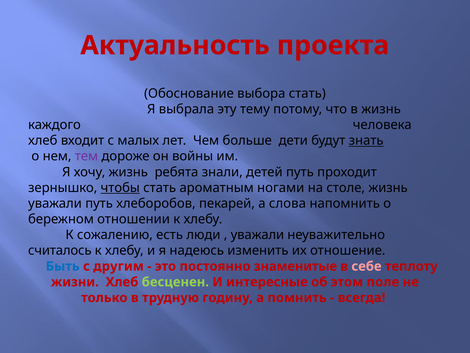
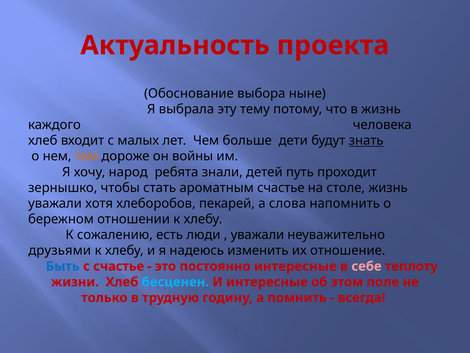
выбора стать: стать -> ныне (307, 93)
тем colour: purple -> orange (86, 156)
хочу жизнь: жизнь -> народ (128, 172)
чтобы underline: present -> none (120, 187)
ароматным ногами: ногами -> счастье (281, 187)
уважали путь: путь -> хотя (99, 203)
считалось: считалось -> друзьями (60, 250)
с другим: другим -> счастье (119, 266)
постоянно знаменитые: знаменитые -> интересные (295, 266)
бесценен colour: light green -> light blue (175, 282)
